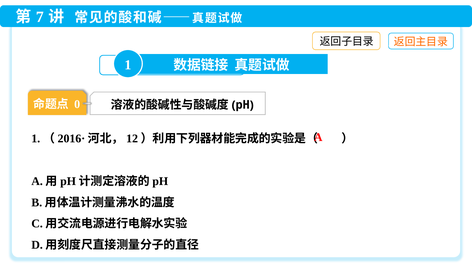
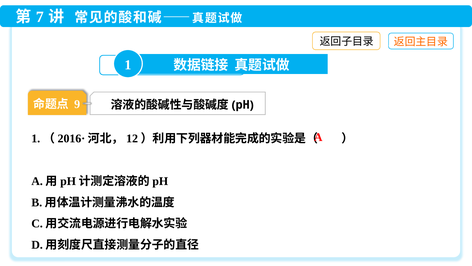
0: 0 -> 9 (77, 104)
